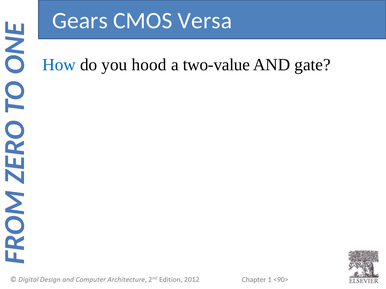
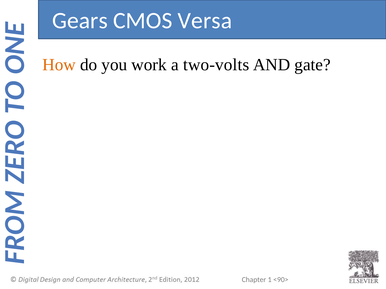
How colour: blue -> orange (59, 65)
hood: hood -> work (149, 65)
two-value: two-value -> two-volts (216, 65)
